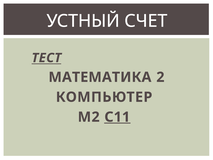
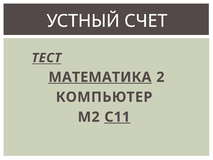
МАТЕМАТИКА underline: none -> present (100, 77)
